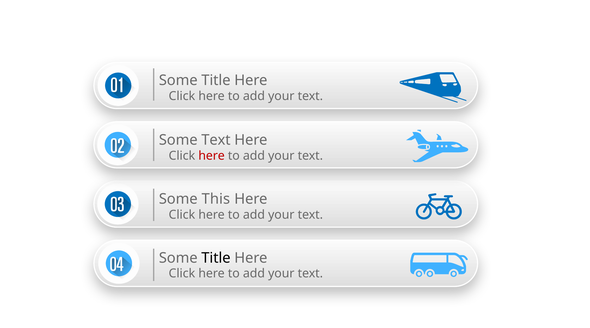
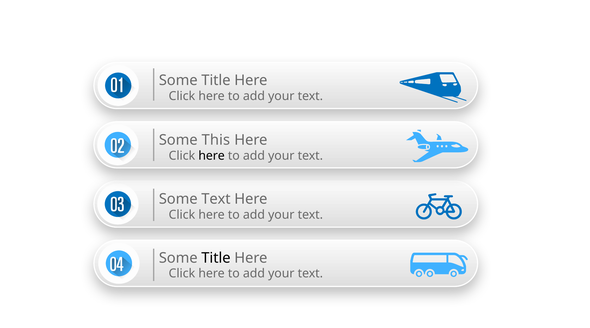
Some Text: Text -> This (216, 140)
here colour: red -> black (212, 156)
Some This: This -> Text (216, 199)
